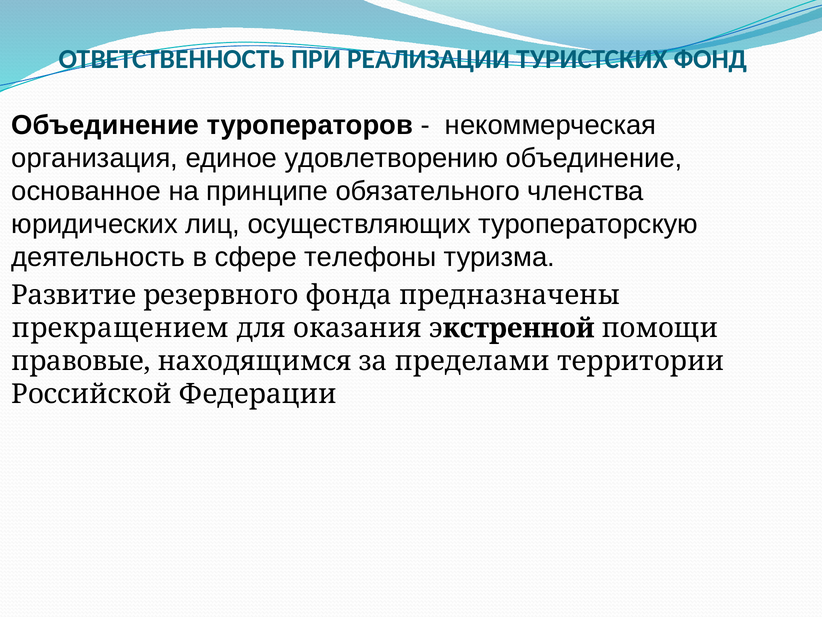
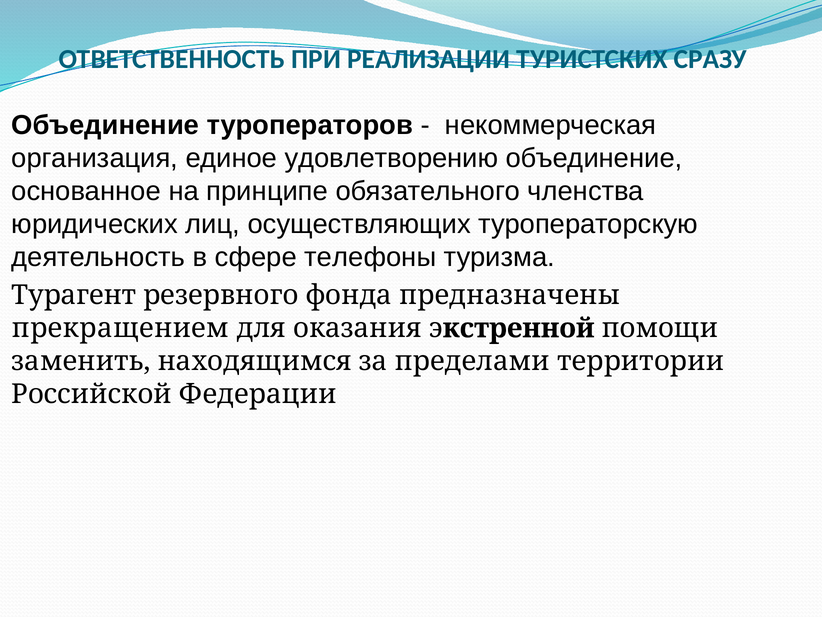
ФОНД: ФОНД -> СРАЗУ (710, 59)
Развитие: Развитие -> Турагент (74, 295)
правовые: правовые -> заменить (81, 361)
